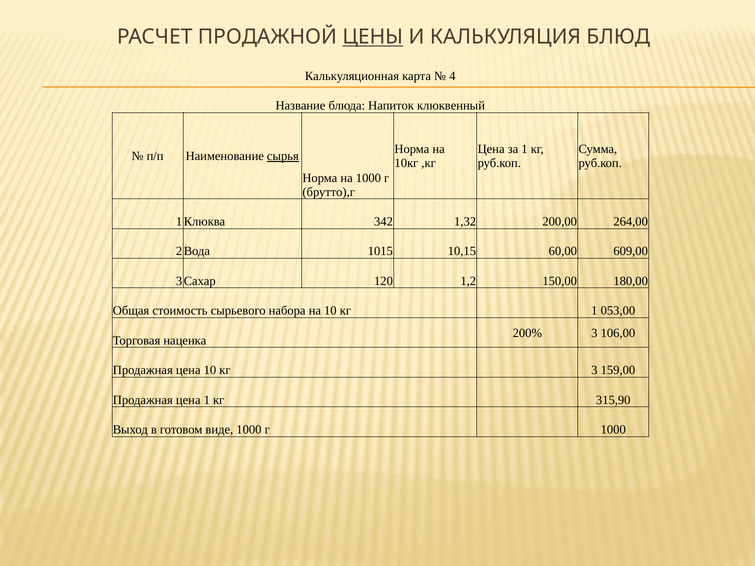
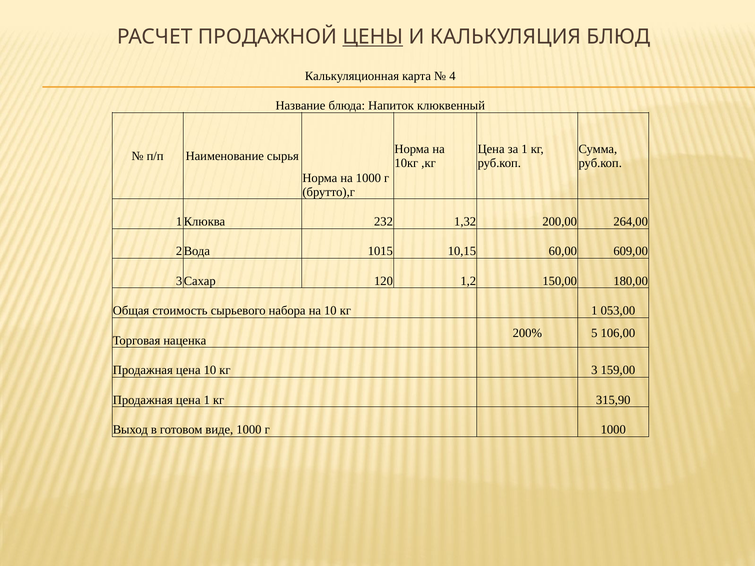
сырья underline: present -> none (283, 156)
342: 342 -> 232 (384, 222)
200% 3: 3 -> 5 (594, 333)
